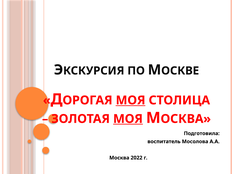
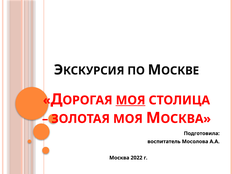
МОЯ underline: present -> none (128, 119)
